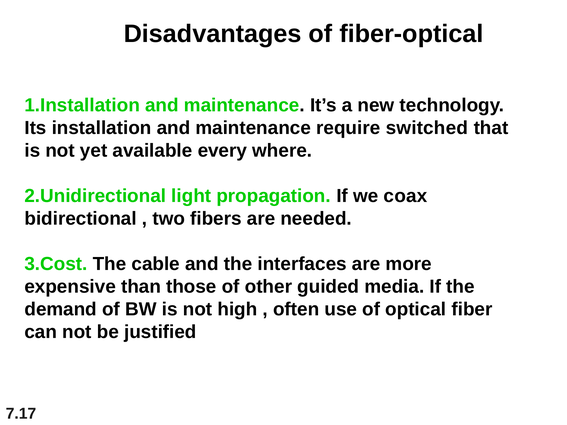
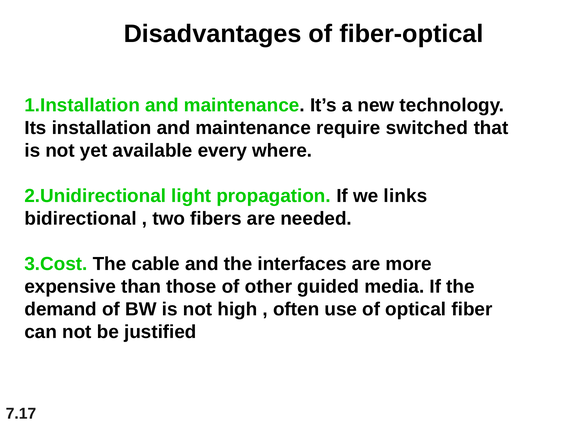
coax: coax -> links (405, 196)
